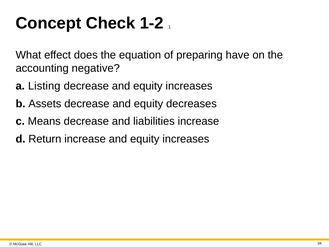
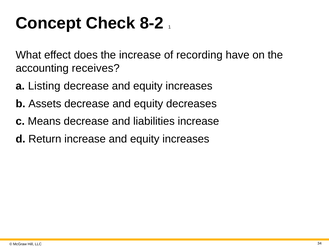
1-2: 1-2 -> 8-2 (152, 23)
the equation: equation -> increase (140, 55)
preparing: preparing -> recording (199, 55)
negative: negative -> receives (96, 68)
